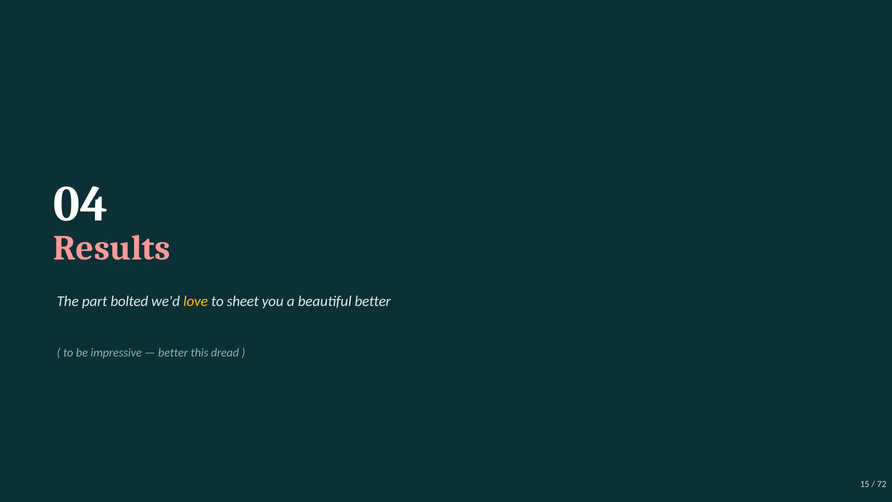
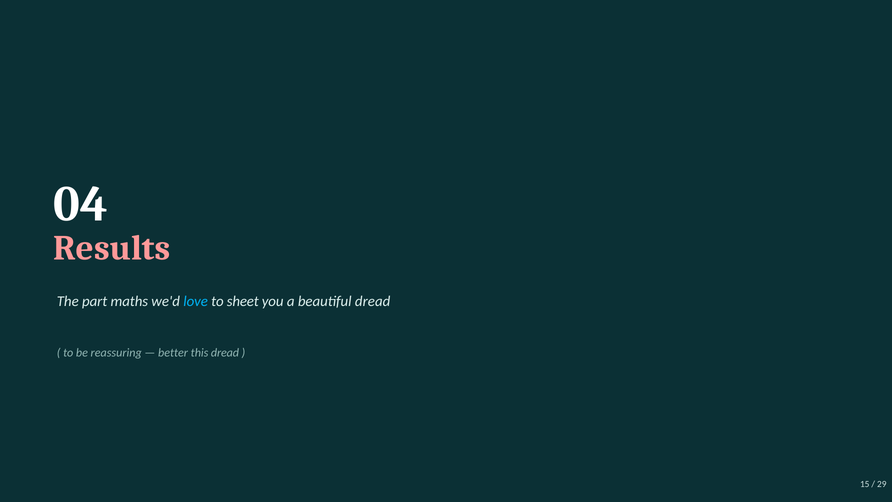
bolted: bolted -> maths (129, 301)
love colour: yellow -> light blue (196, 301)
beautiful better: better -> dread (373, 301)
impressive: impressive -> reassuring (116, 353)
72: 72 -> 29 (882, 484)
